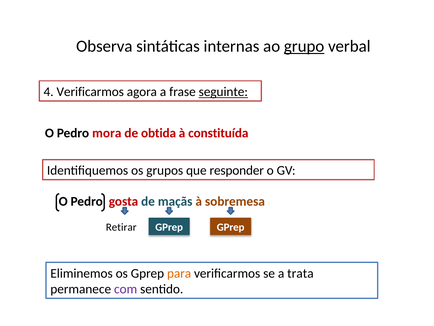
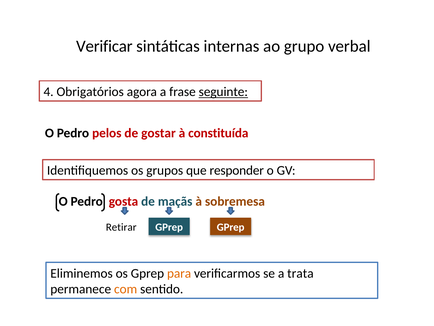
Observa: Observa -> Verificar (104, 46)
grupo underline: present -> none (304, 46)
4 Verificarmos: Verificarmos -> Obrigatórios (90, 92)
mora: mora -> pelos (107, 133)
obtida: obtida -> gostar (158, 133)
com colour: purple -> orange (126, 289)
